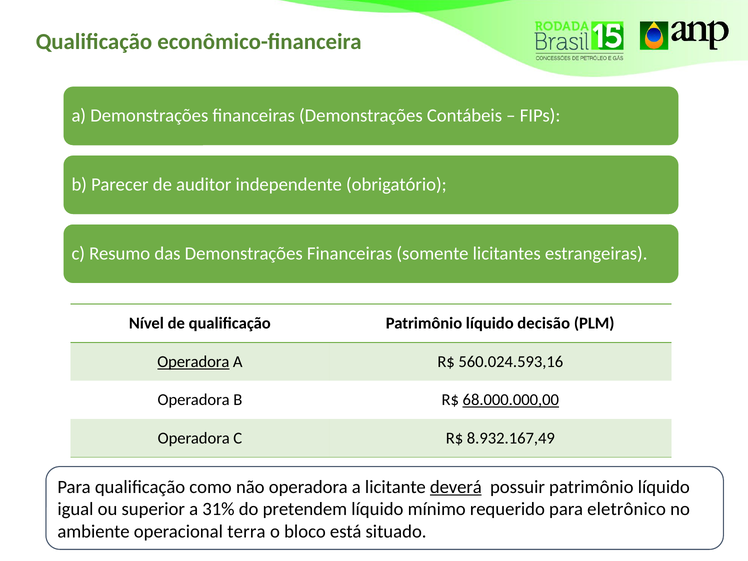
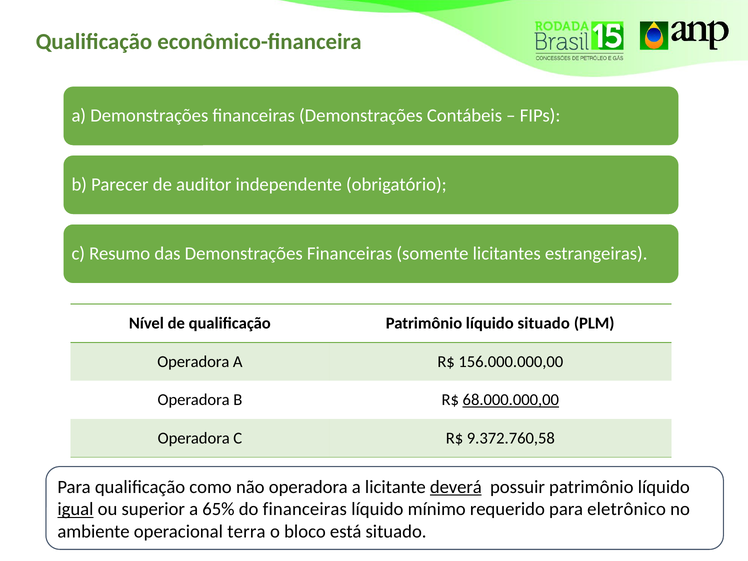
líquido decisão: decisão -> situado (544, 323)
Operadora underline: present -> none (193, 362)
560.024.593,16: 560.024.593,16 -> 156.000.000,00 (511, 362)
8.932.167,49: 8.932.167,49 -> 9.372.760,58 (511, 438)
igual underline: none -> present (75, 509)
31%: 31% -> 65% (218, 509)
do pretendem: pretendem -> financeiras (305, 509)
